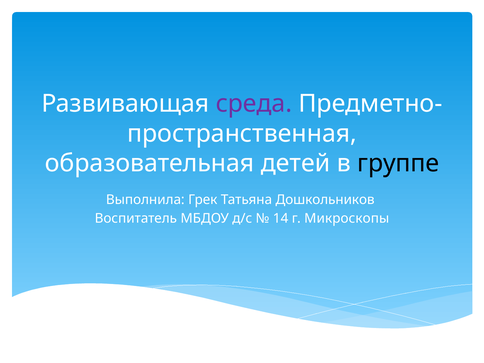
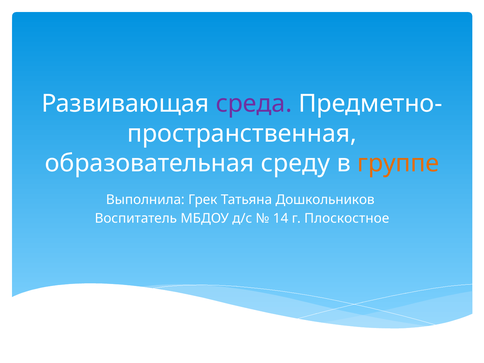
детей: детей -> среду (295, 163)
группе colour: black -> orange (398, 163)
Микроскопы: Микроскопы -> Плоскостное (347, 218)
